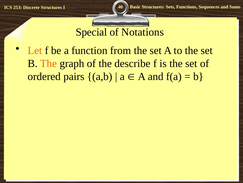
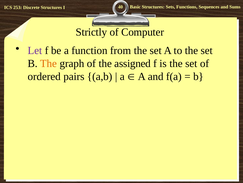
Special: Special -> Strictly (91, 32)
Notations: Notations -> Computer (143, 32)
Let colour: orange -> purple (35, 50)
describe: describe -> assigned (133, 63)
